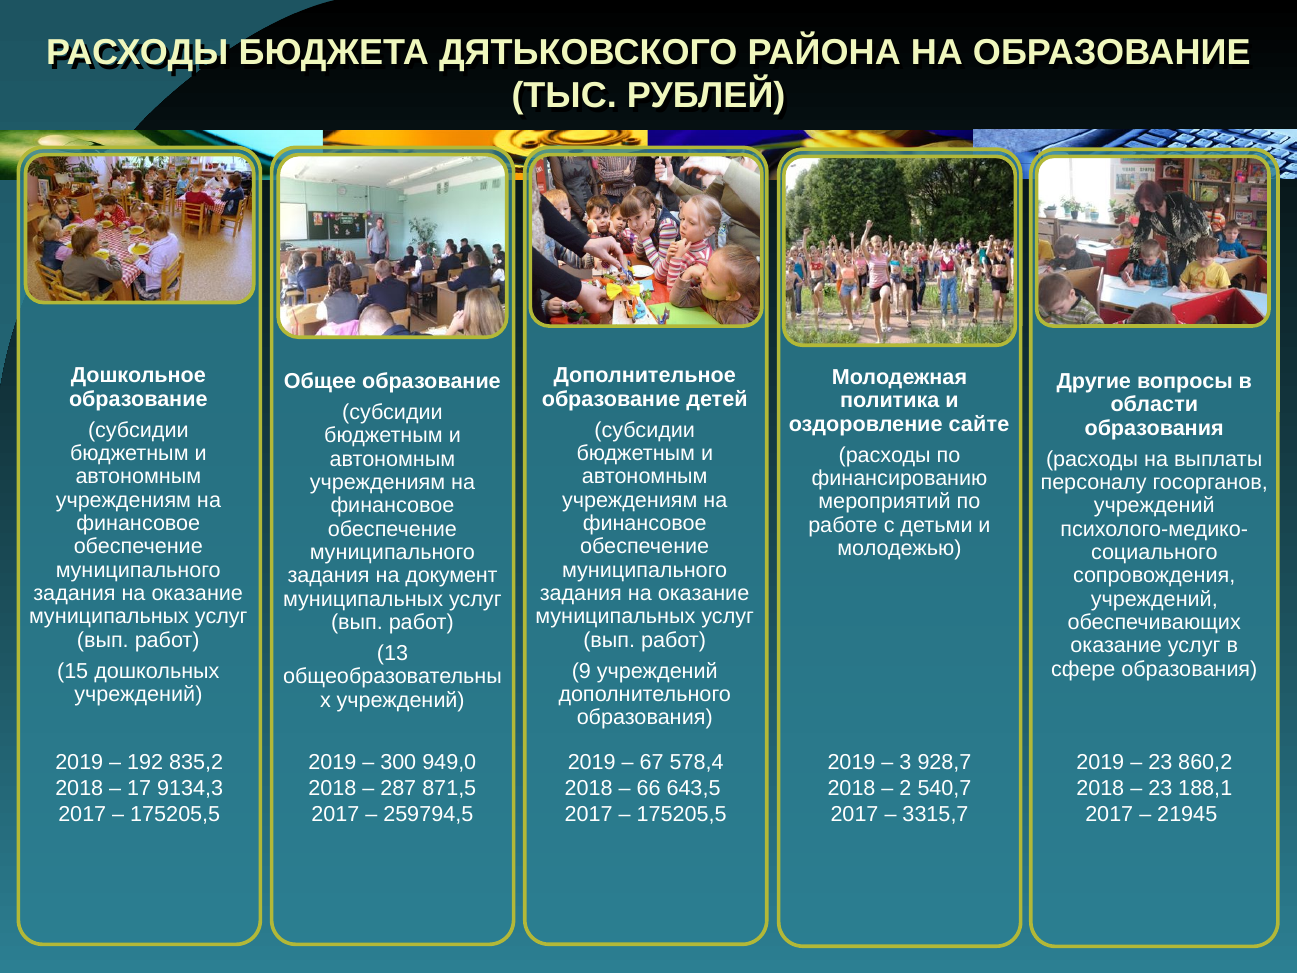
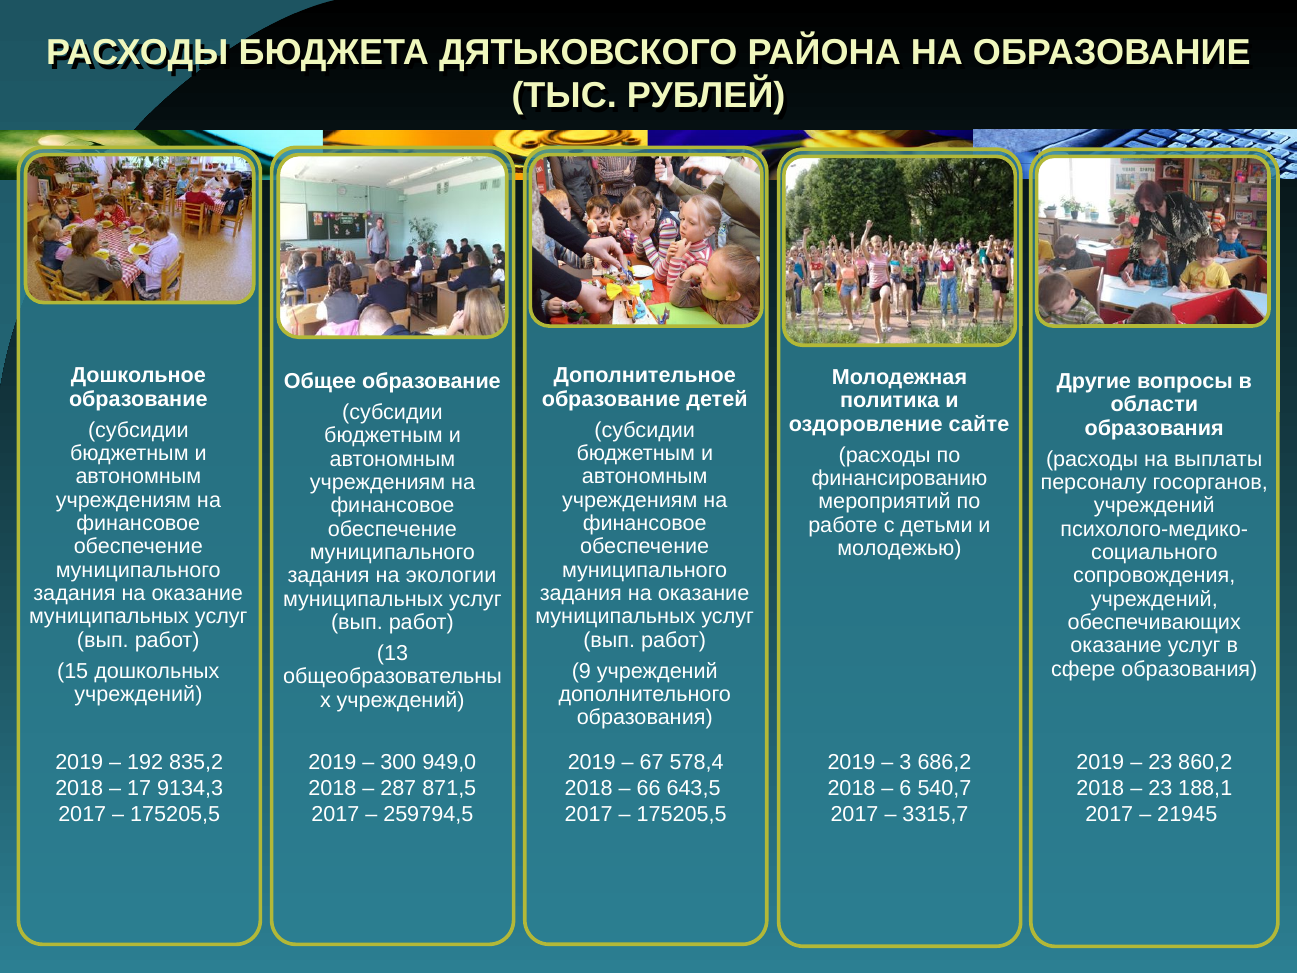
документ: документ -> экологии (451, 576)
928,7: 928,7 -> 686,2 (944, 762)
2: 2 -> 6 (905, 788)
